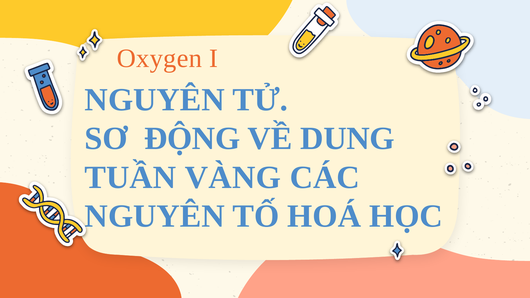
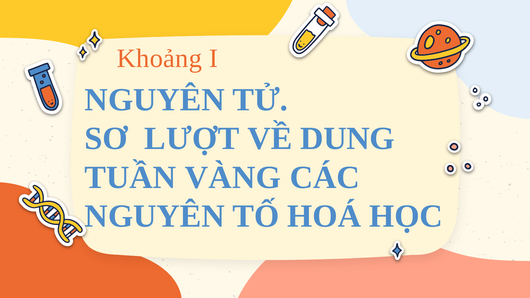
Oxygen: Oxygen -> Khoảng (159, 59)
ĐỘNG: ĐỘNG -> LƯỢT (192, 139)
